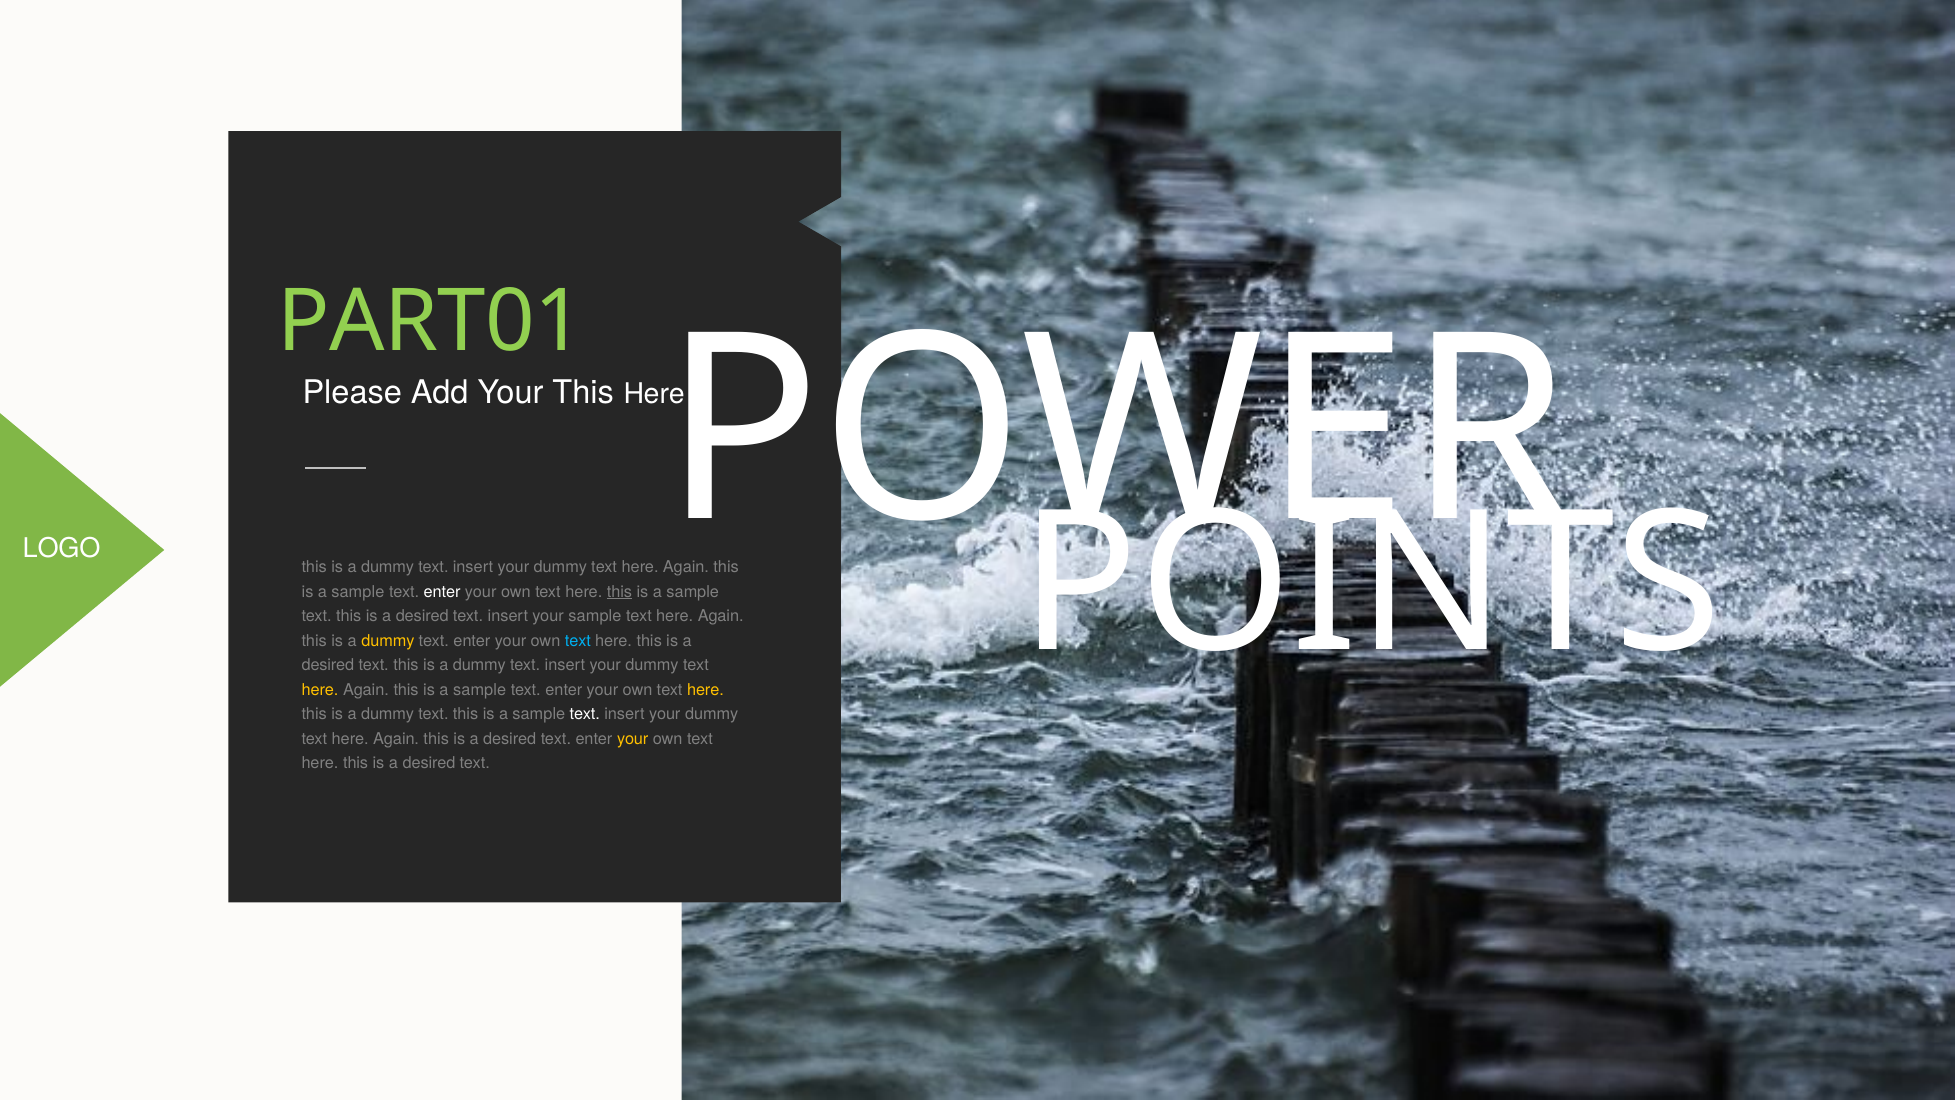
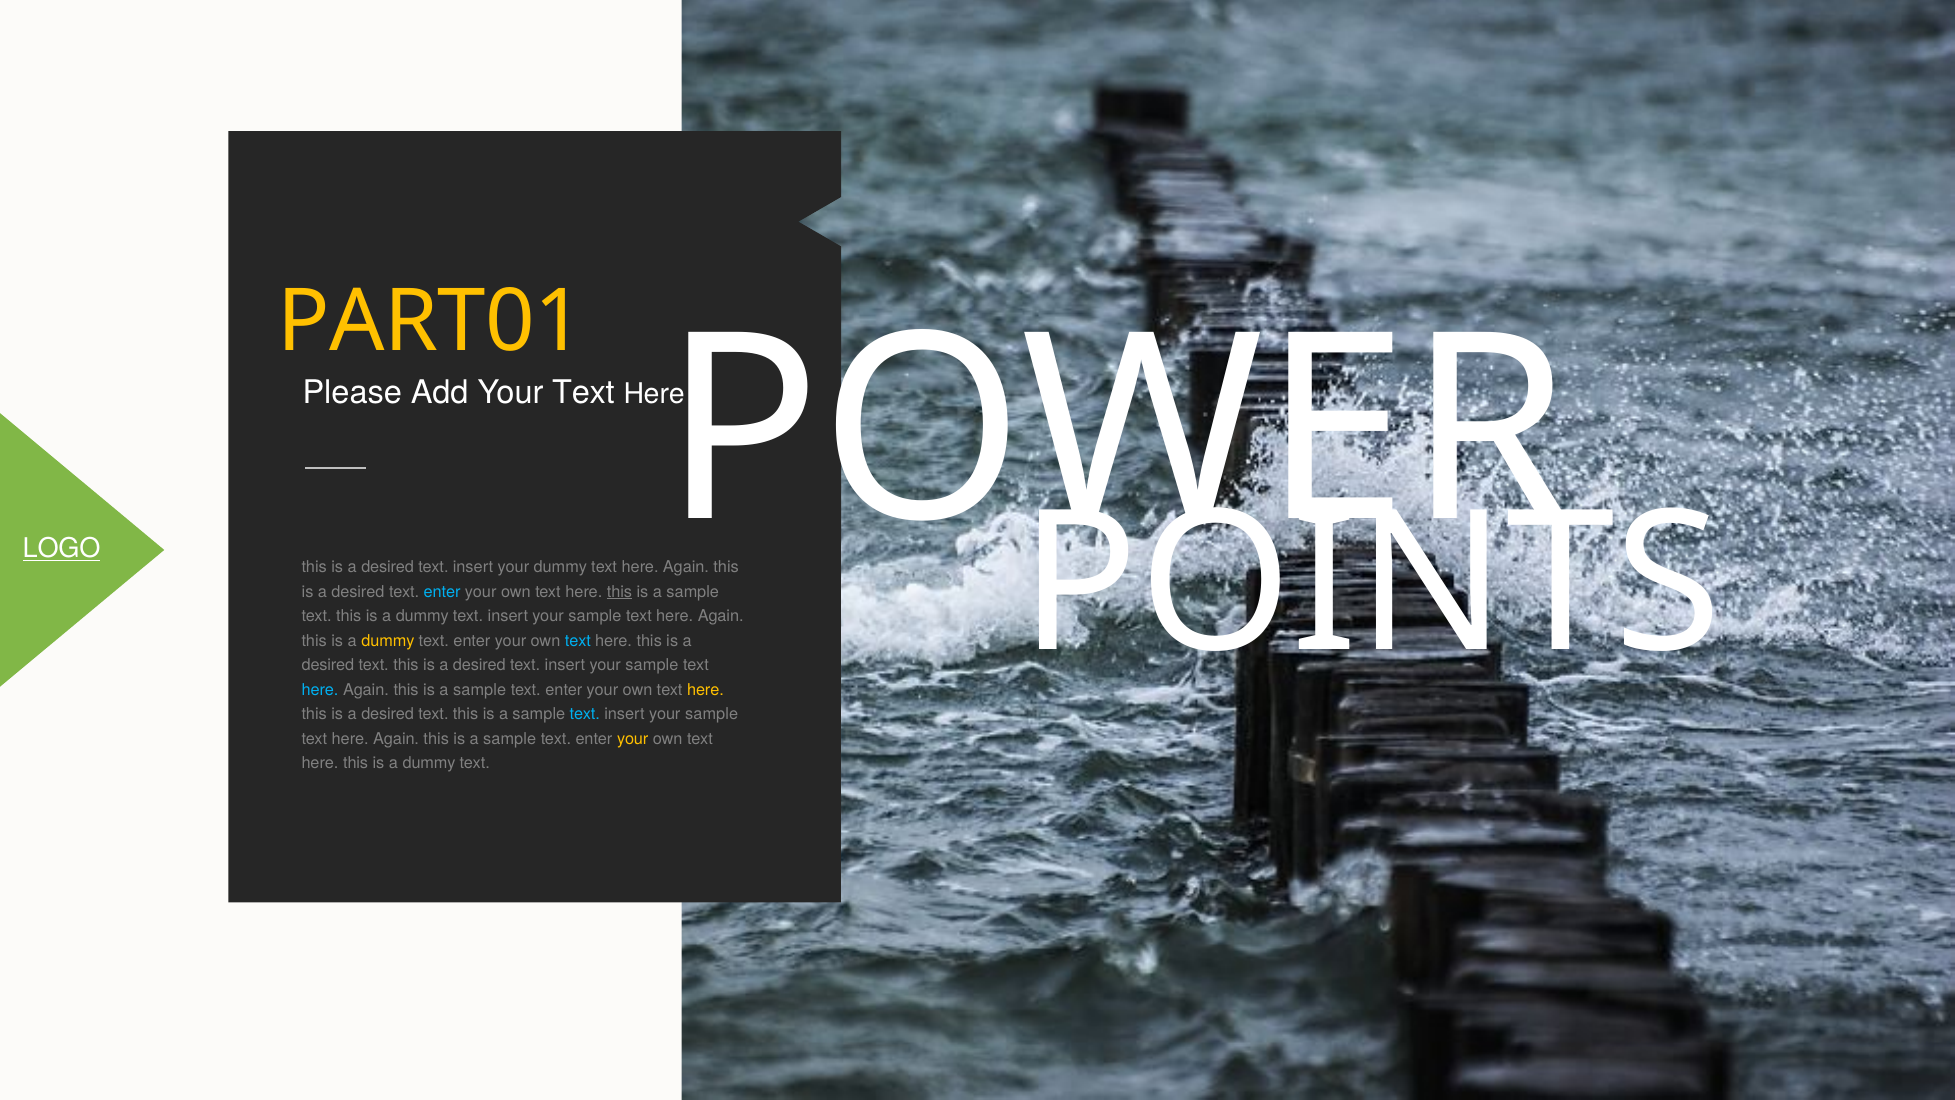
PART01 colour: light green -> yellow (431, 322)
Your This: This -> Text (583, 393)
LOGO underline: none -> present (62, 549)
dummy: dummy -> desired (388, 567)
sample: sample -> desired (358, 592)
enter colour: white -> light blue (442, 592)
desired: desired -> dummy (422, 616)
dummy: dummy -> desired (479, 665)
dummy: dummy -> sample (652, 665)
here colour: yellow -> light blue (320, 689)
dummy: dummy -> desired (388, 714)
text colour: white -> light blue (585, 714)
dummy: dummy -> sample (712, 714)
desired: desired -> sample (510, 738)
desired: desired -> dummy (429, 763)
